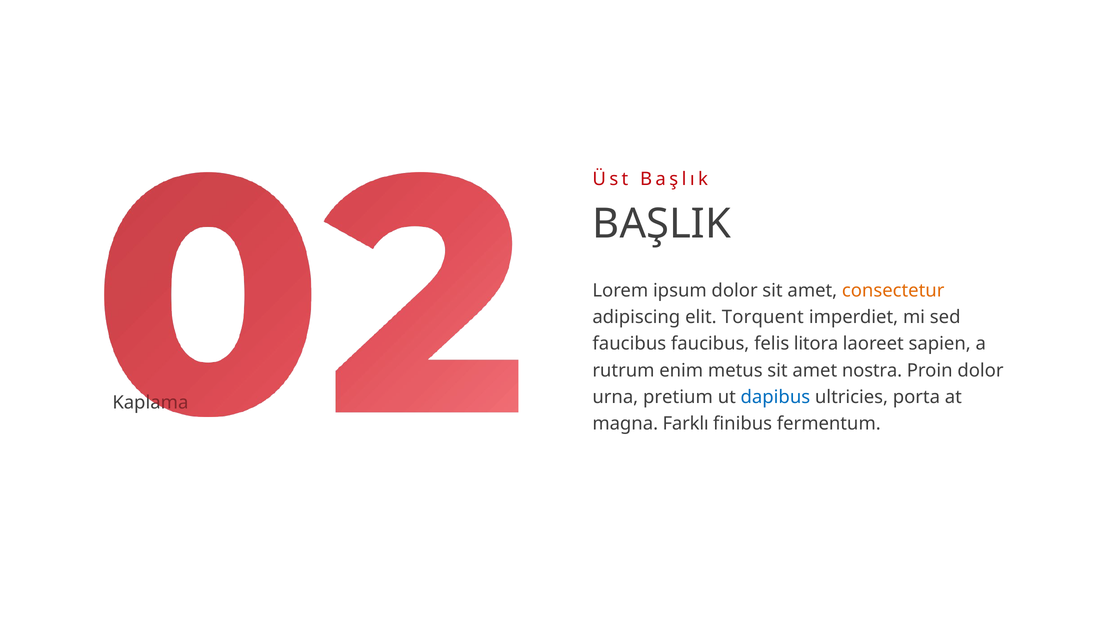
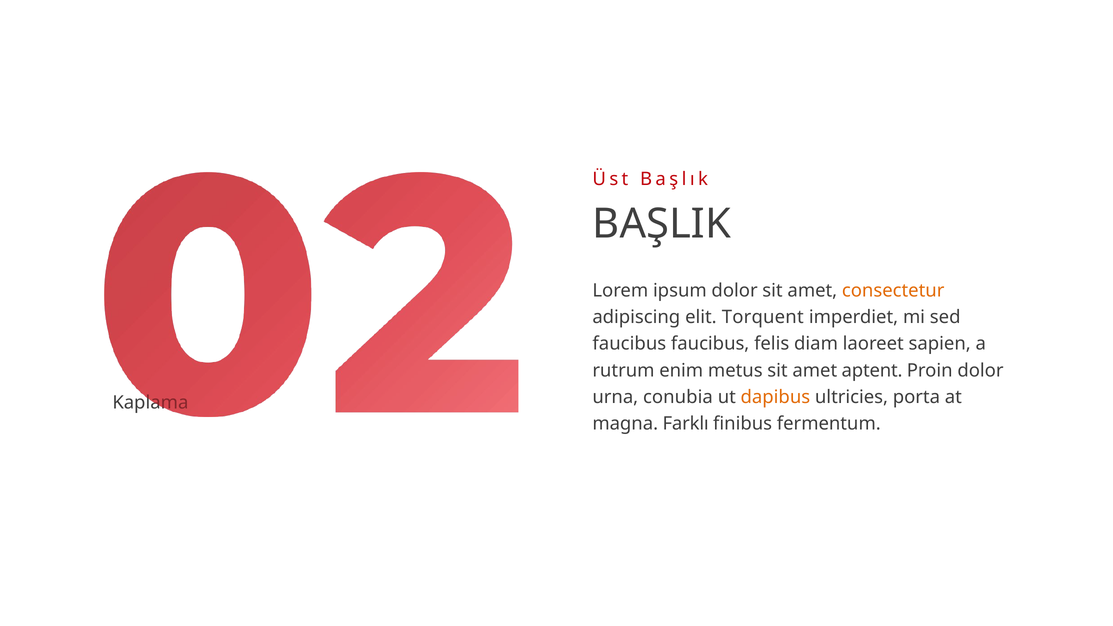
litora: litora -> diam (816, 344)
nostra: nostra -> aptent (872, 371)
pretium: pretium -> conubia (678, 397)
dapibus colour: blue -> orange (775, 397)
